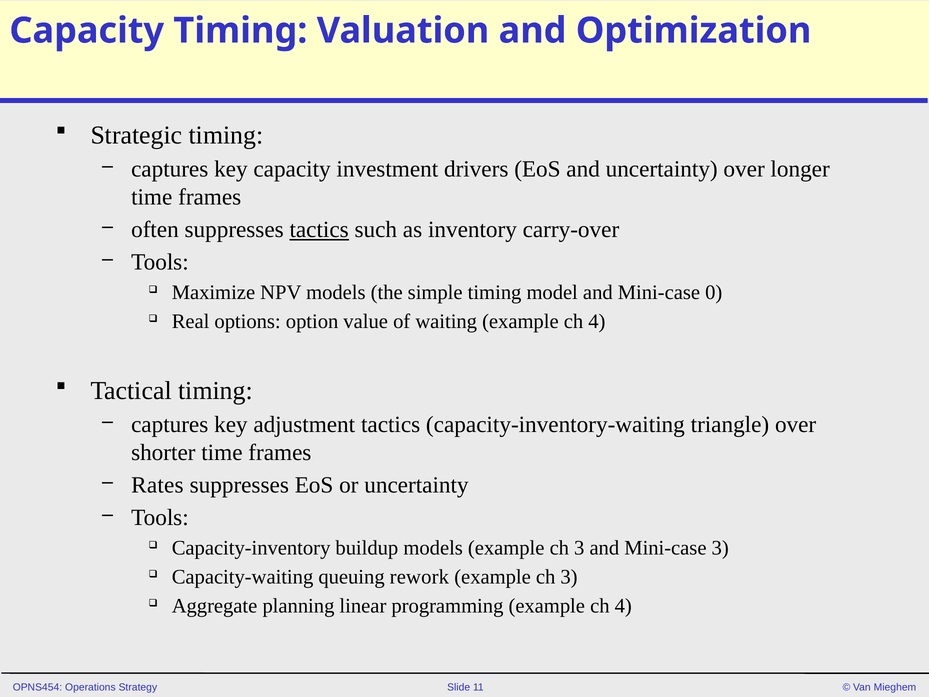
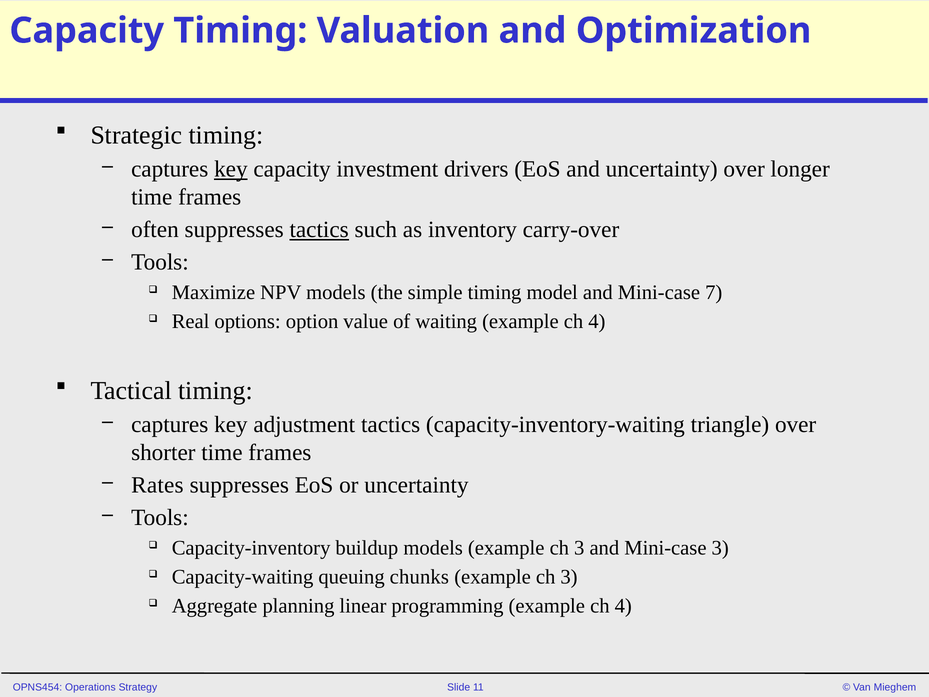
key underline: none -> present (231, 169)
0: 0 -> 7 (714, 292)
rework: rework -> chunks (419, 577)
